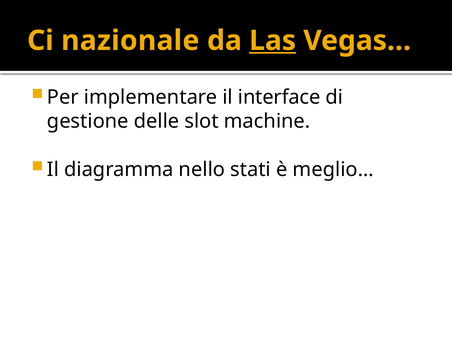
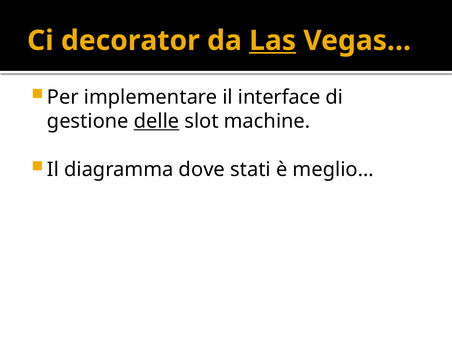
nazionale: nazionale -> decorator (130, 41)
delle underline: none -> present (157, 121)
nello: nello -> dove (202, 169)
